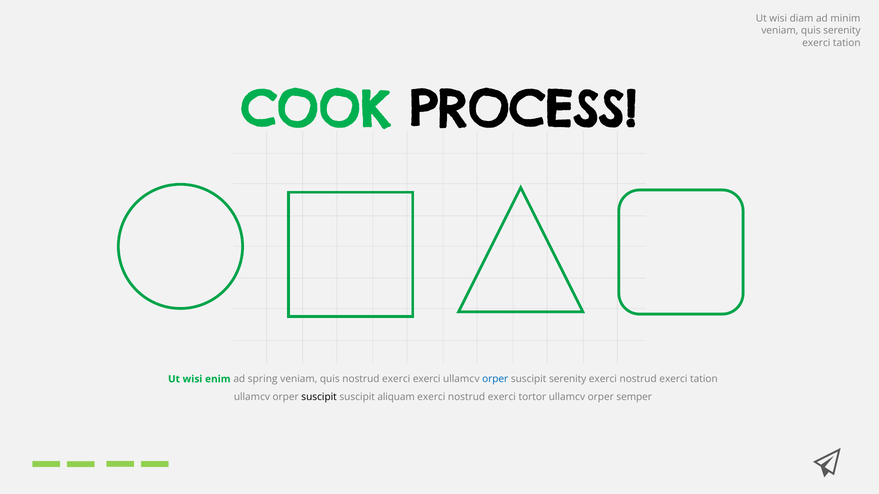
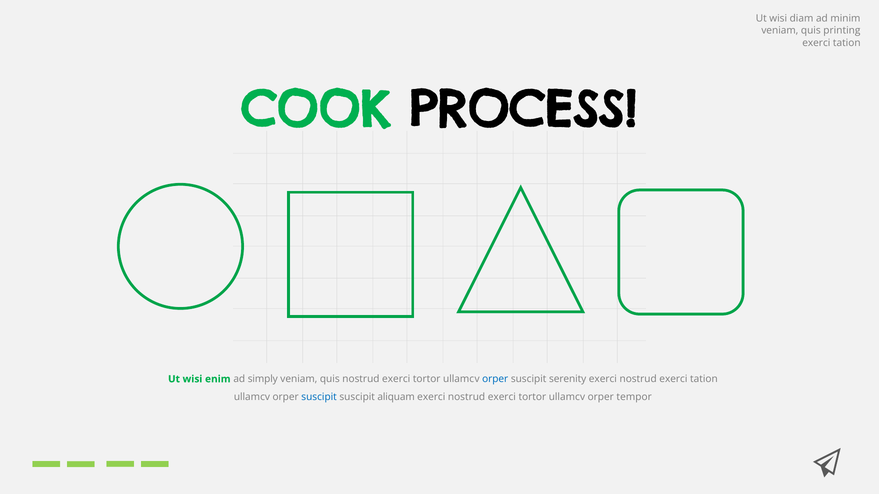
quis serenity: serenity -> printing (842, 31)
spring: spring -> simply (263, 379)
quis nostrud exerci exerci: exerci -> tortor (427, 379)
suscipit colour: black -> blue (319, 397)
semper: semper -> tempor (634, 397)
